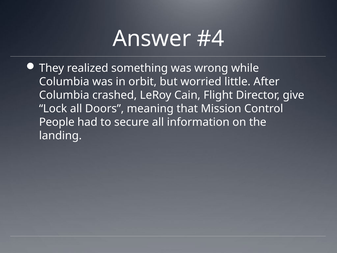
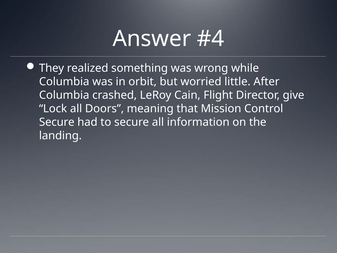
People: People -> Secure (57, 122)
